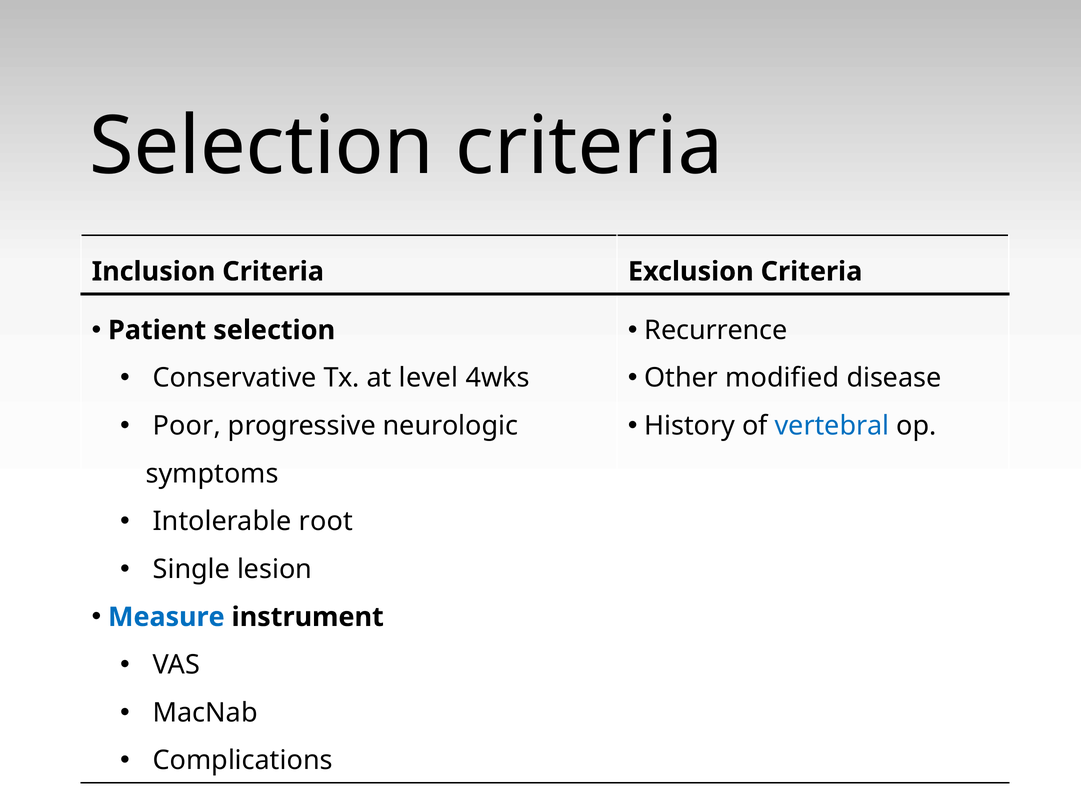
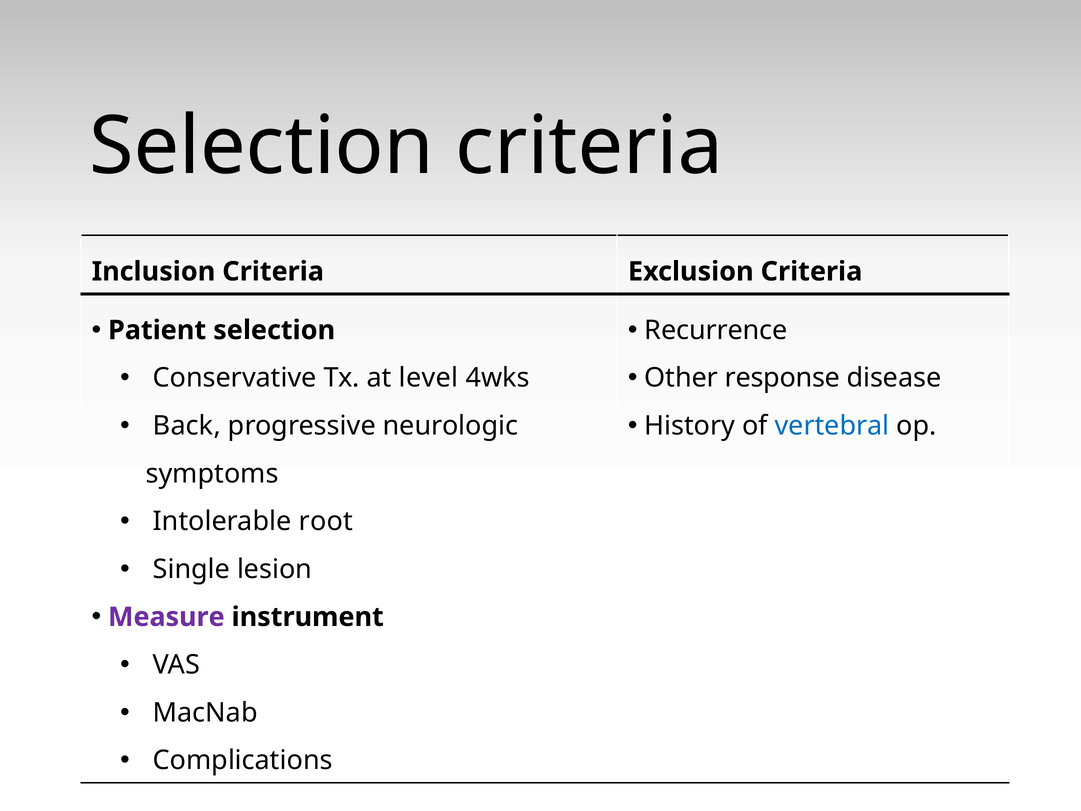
modified: modified -> response (782, 378)
Poor: Poor -> Back (187, 426)
Measure colour: blue -> purple (166, 617)
